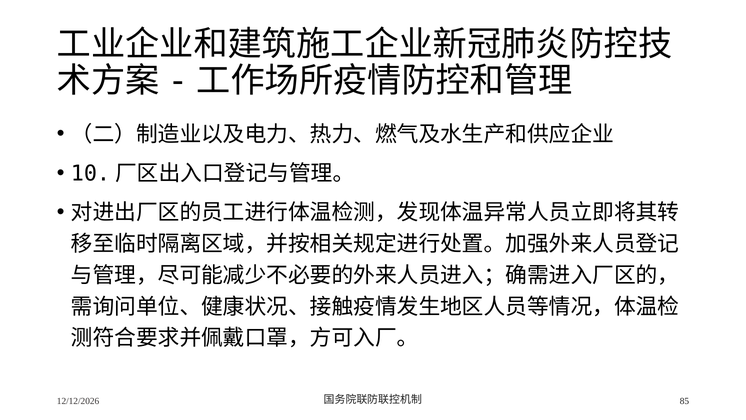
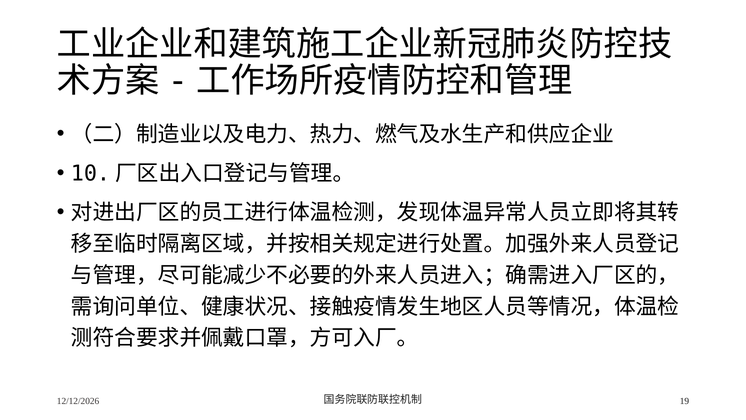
85: 85 -> 19 (684, 401)
